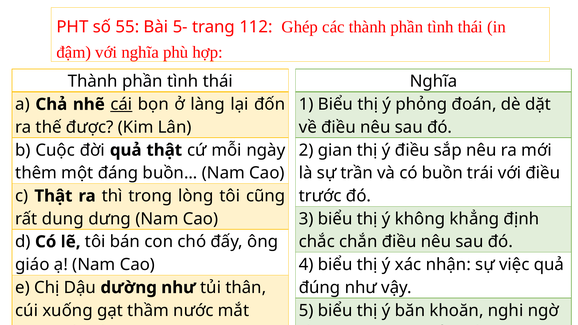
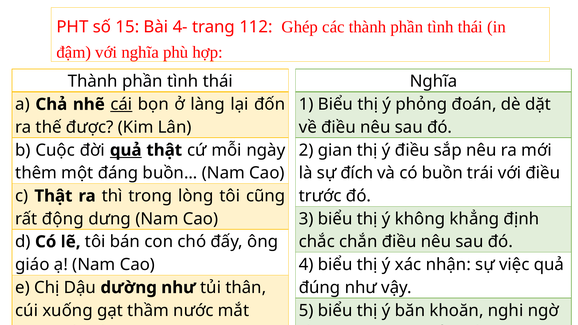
55: 55 -> 15 (127, 27)
5-: 5- -> 4- (180, 27)
quả underline: none -> present (126, 150)
trần: trần -> đích (357, 173)
dung: dung -> động (63, 219)
